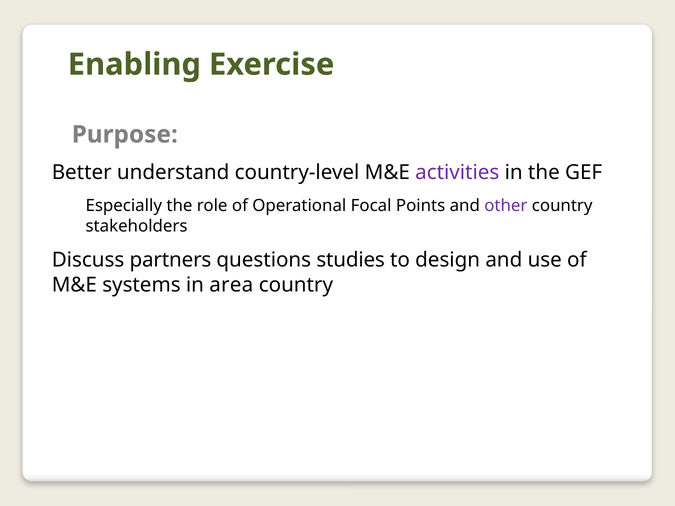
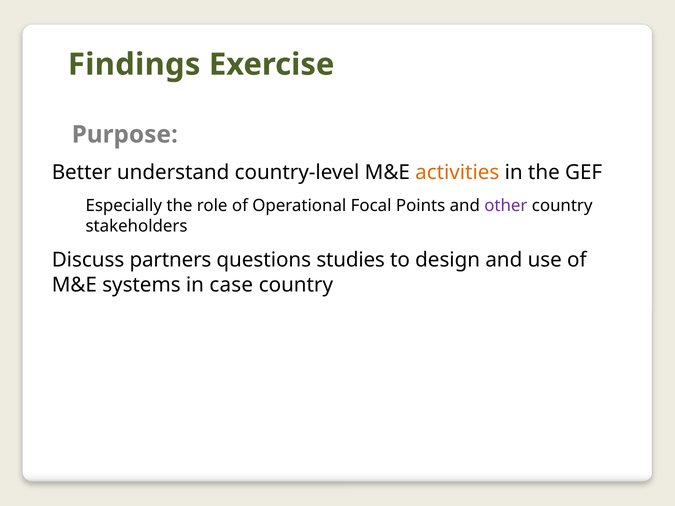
Enabling: Enabling -> Findings (134, 65)
activities colour: purple -> orange (457, 173)
area: area -> case (231, 285)
